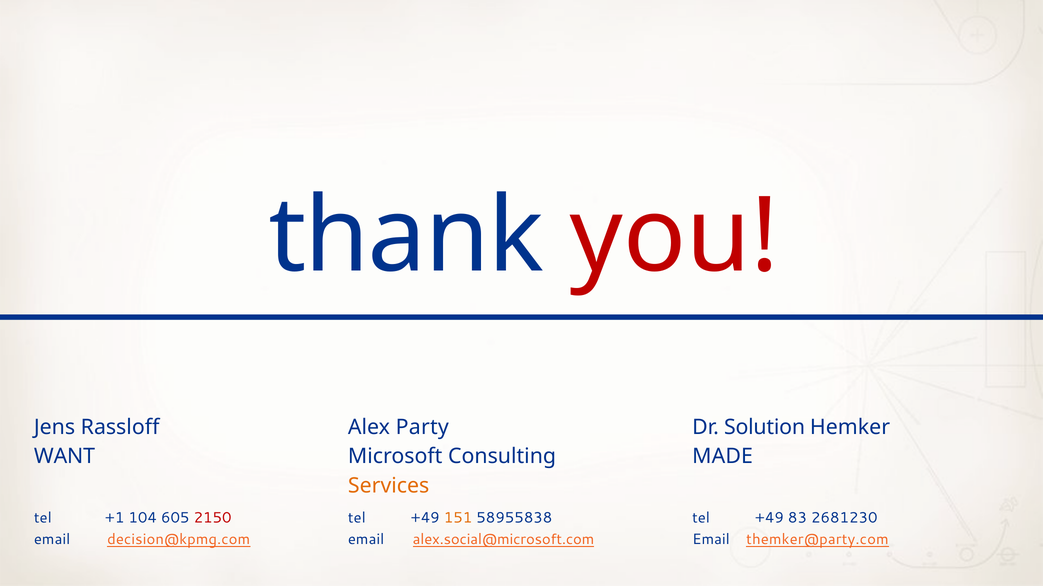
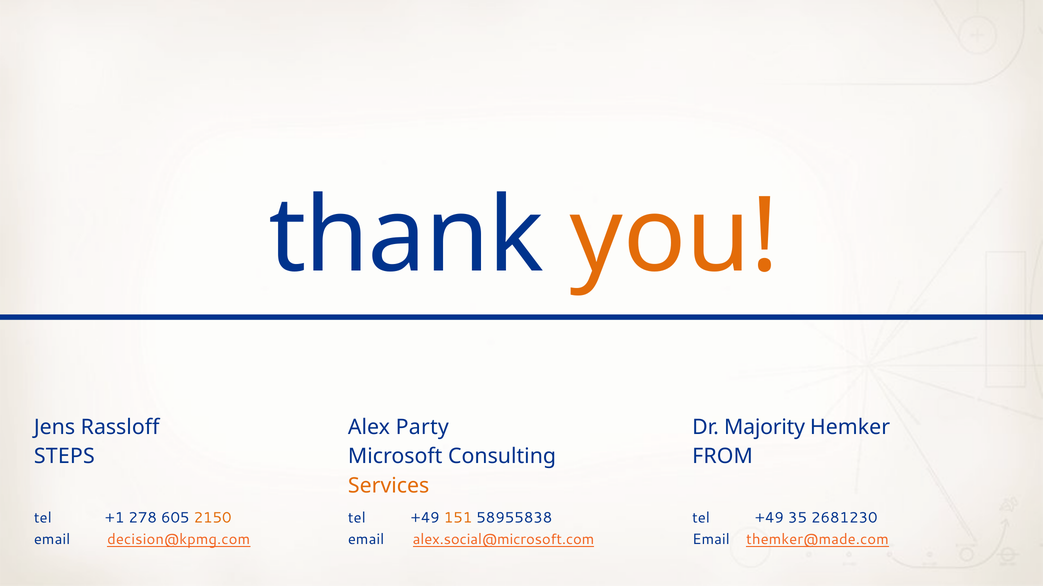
you colour: red -> orange (674, 236)
Solution: Solution -> Majority (765, 428)
WANT: WANT -> STEPS (64, 457)
MADE: MADE -> FROM (723, 457)
104: 104 -> 278 (143, 518)
2150 colour: red -> orange (213, 518)
83: 83 -> 35 (797, 518)
themker@party.com: themker@party.com -> themker@made.com (818, 540)
